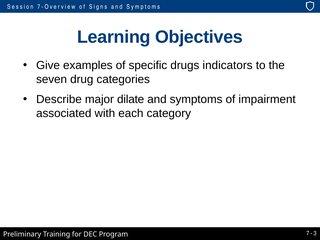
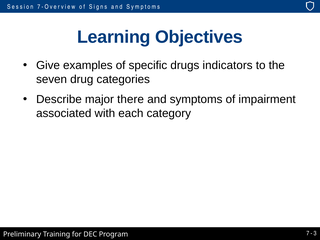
dilate: dilate -> there (131, 99)
